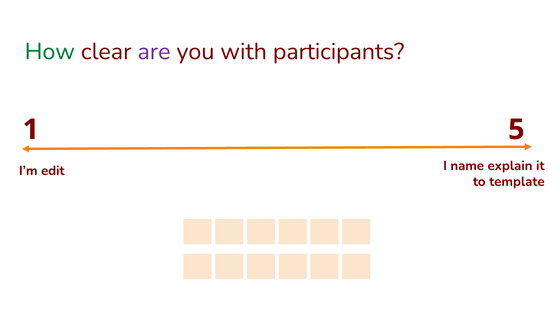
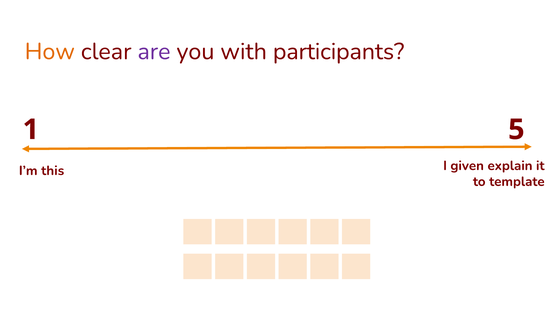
How colour: green -> orange (50, 51)
edit: edit -> this (53, 171)
name: name -> given (467, 166)
